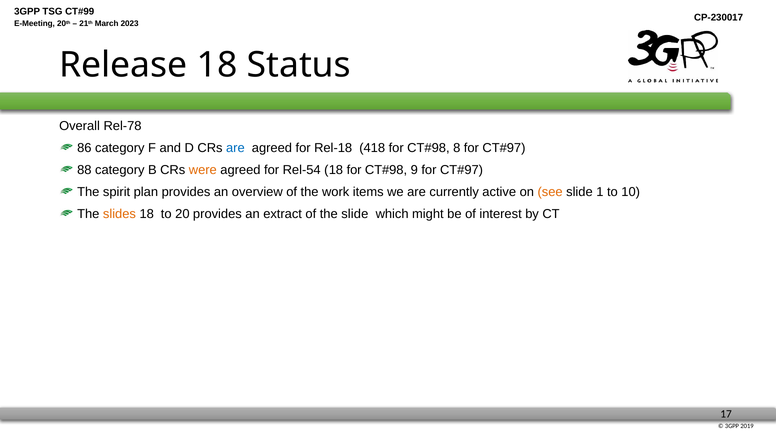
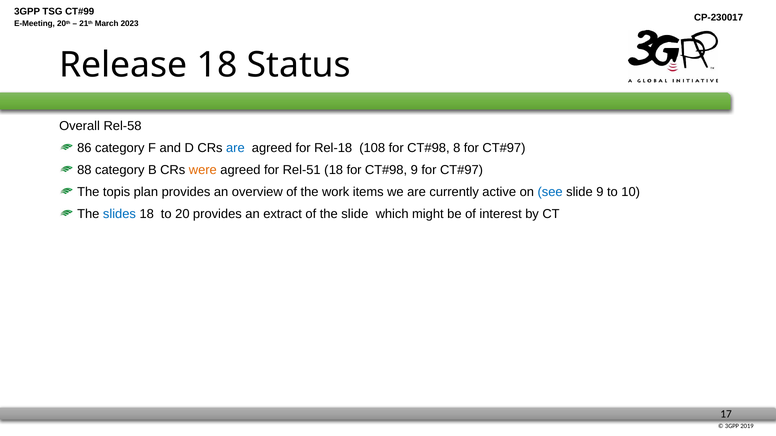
Rel-78: Rel-78 -> Rel-58 (123, 126)
418: 418 -> 108 (372, 148)
Rel-54: Rel-54 -> Rel-51 (302, 170)
spirit: spirit -> topis (117, 192)
see colour: orange -> blue (550, 192)
slide 1: 1 -> 9 (600, 192)
slides colour: orange -> blue (119, 214)
